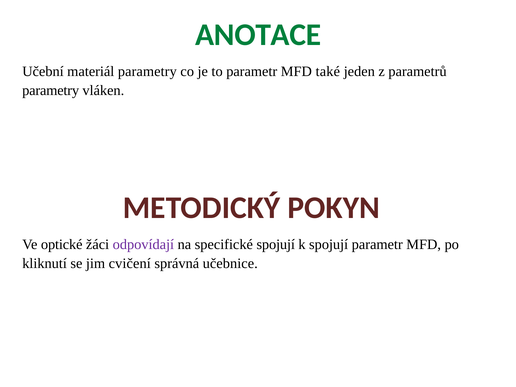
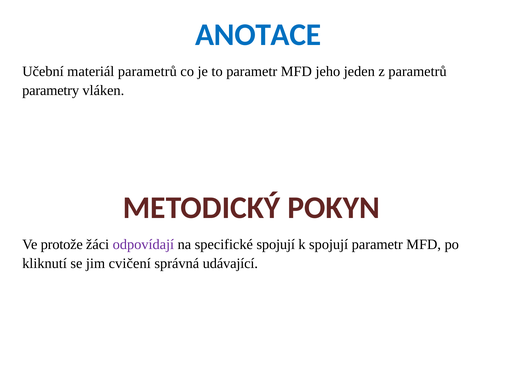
ANOTACE colour: green -> blue (258, 35)
materiál parametry: parametry -> parametrů (147, 72)
také: také -> jeho (328, 72)
optické: optické -> protože (62, 245)
učebnice: učebnice -> udávající (230, 263)
